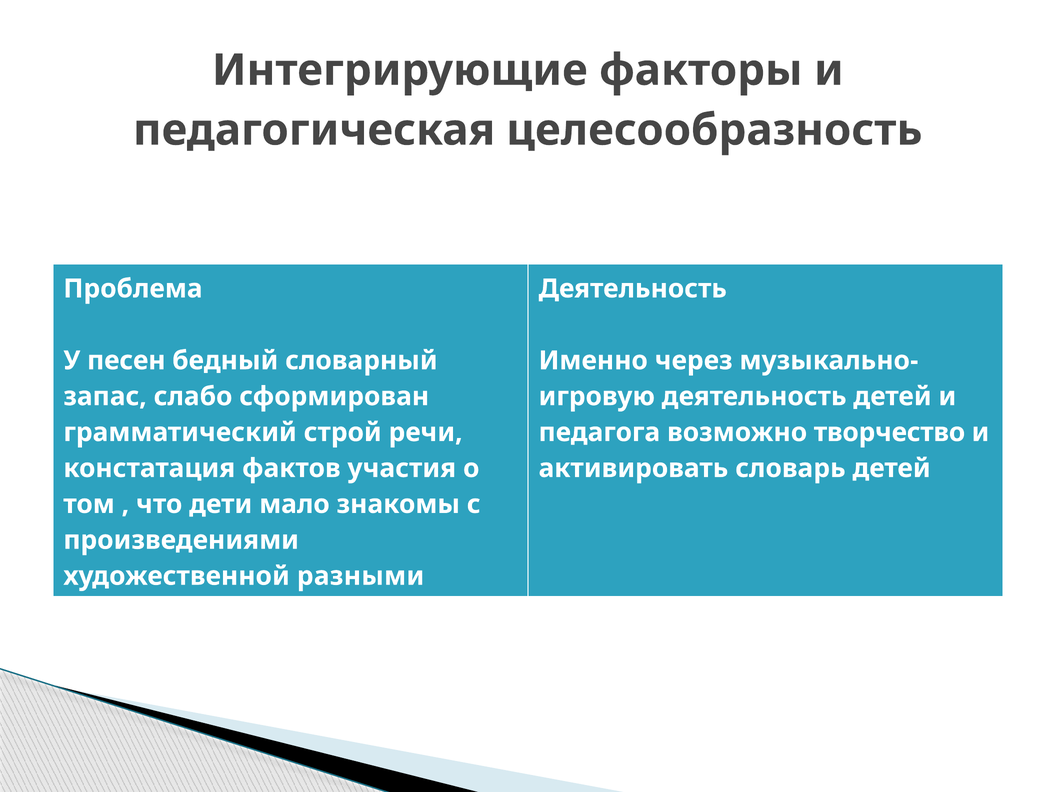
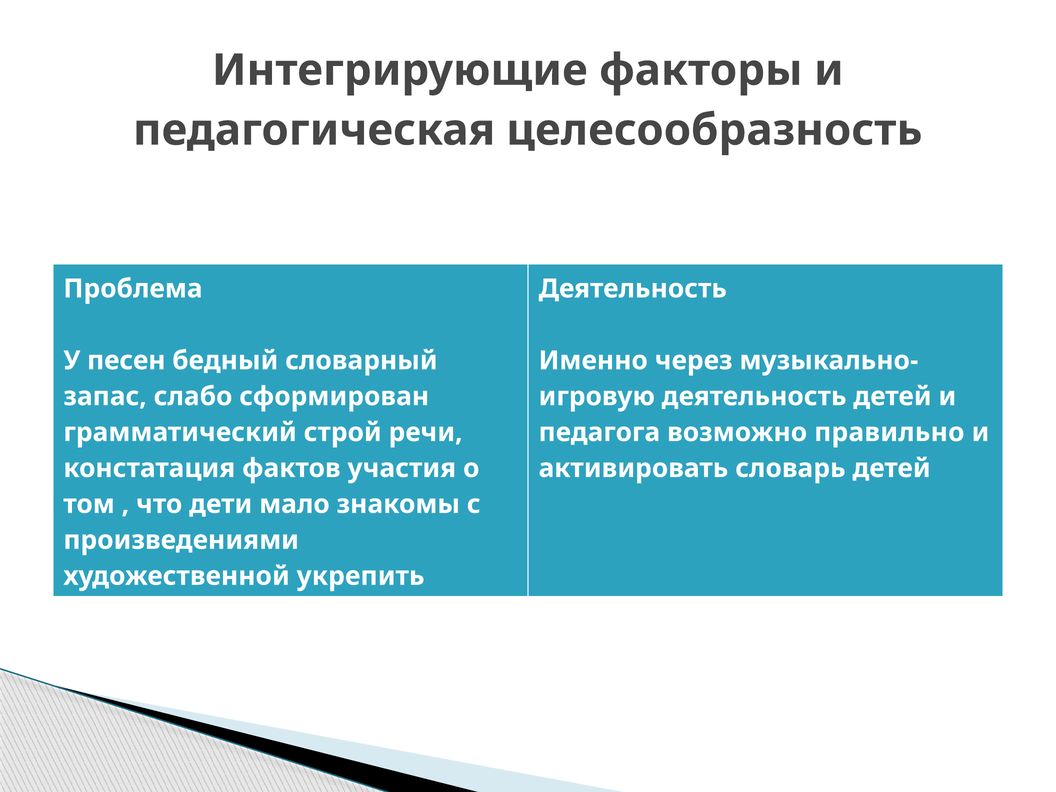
творчество: творчество -> правильно (889, 432)
разными: разными -> укрепить (361, 576)
